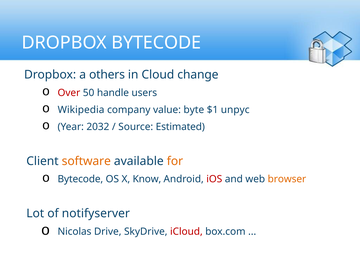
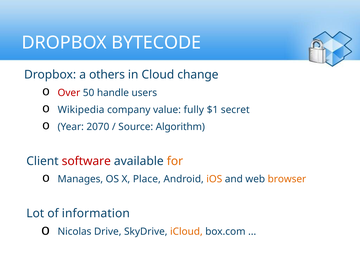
byte: byte -> fully (194, 110)
unpyc: unpyc -> secret (235, 110)
2032: 2032 -> 2070 (98, 127)
Estimated: Estimated -> Algorithm (180, 127)
software colour: orange -> red (86, 161)
Bytecode: Bytecode -> Manages (80, 179)
Know: Know -> Place (147, 179)
iOS colour: red -> orange (214, 179)
notifyserver: notifyserver -> information (96, 213)
iCloud colour: red -> orange (186, 232)
